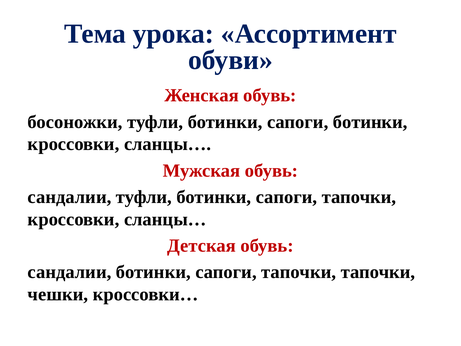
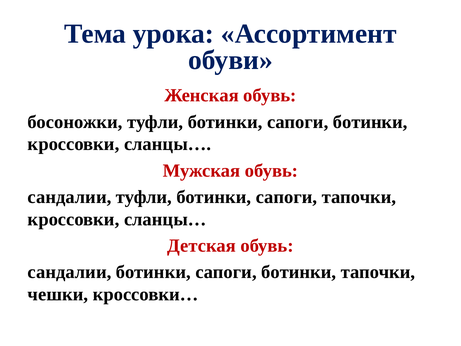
сандалии ботинки сапоги тапочки: тапочки -> ботинки (299, 272)
